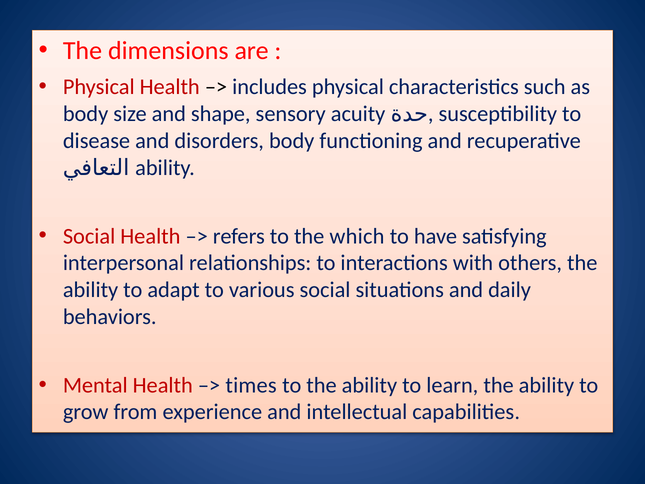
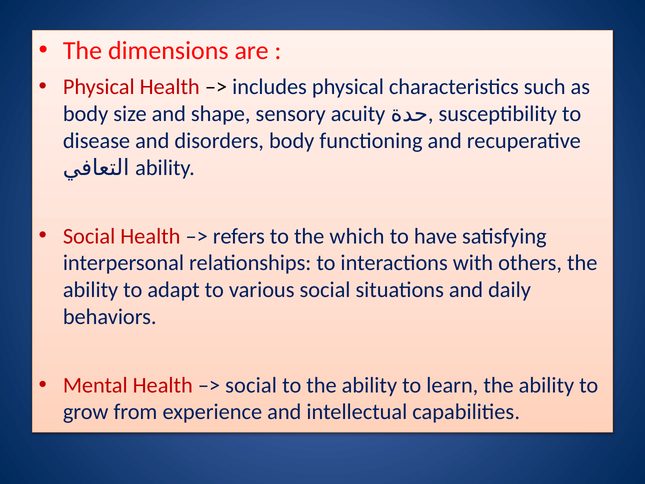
times: times -> social (251, 385)
